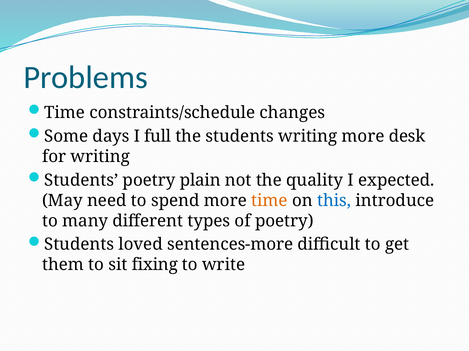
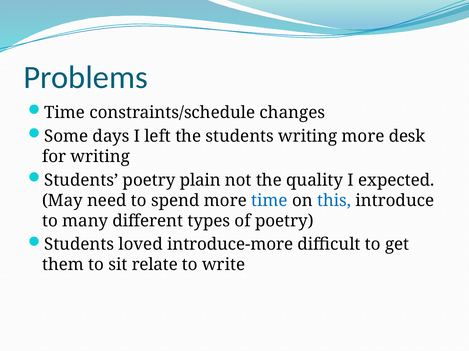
full: full -> left (158, 137)
time colour: orange -> blue (269, 201)
sentences-more: sentences-more -> introduce-more (230, 245)
fixing: fixing -> relate (155, 265)
